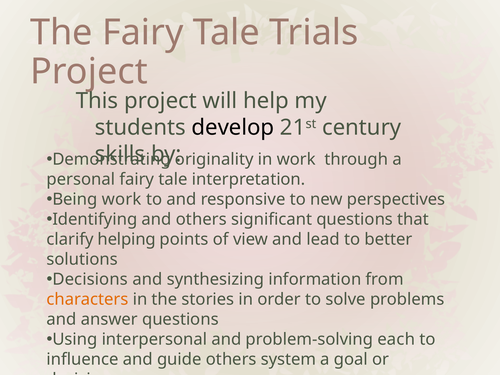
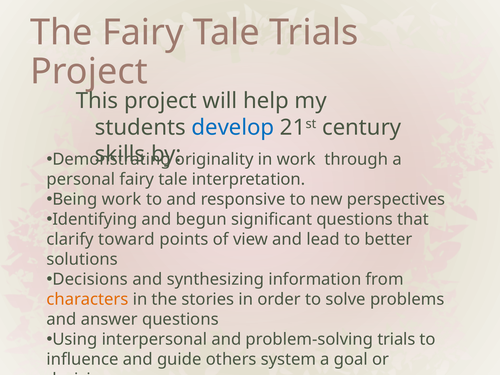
develop colour: black -> blue (233, 127)
and others: others -> begun (201, 219)
helping: helping -> toward (127, 239)
problem-solving each: each -> trials (396, 339)
